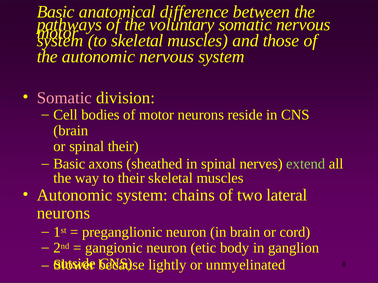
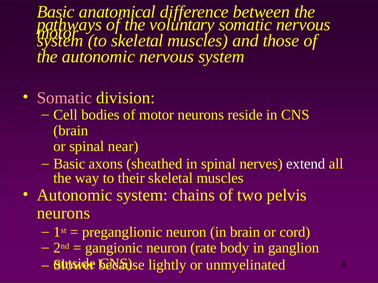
spinal their: their -> near (123, 147)
extend colour: light green -> white (306, 164)
lateral: lateral -> pelvis (287, 195)
etic: etic -> rate (204, 248)
